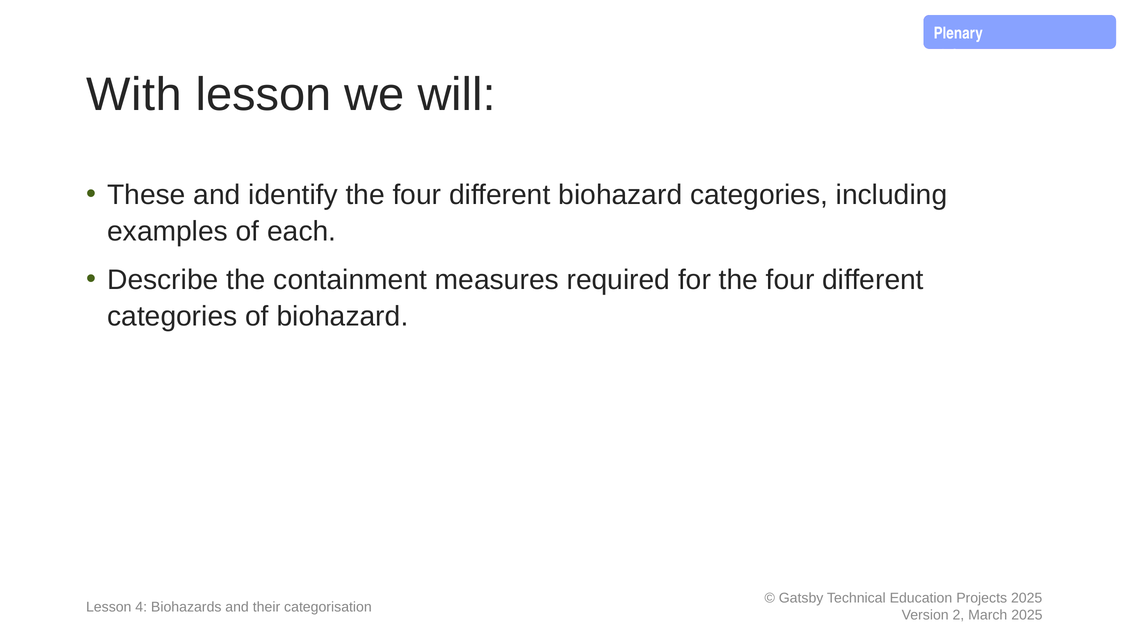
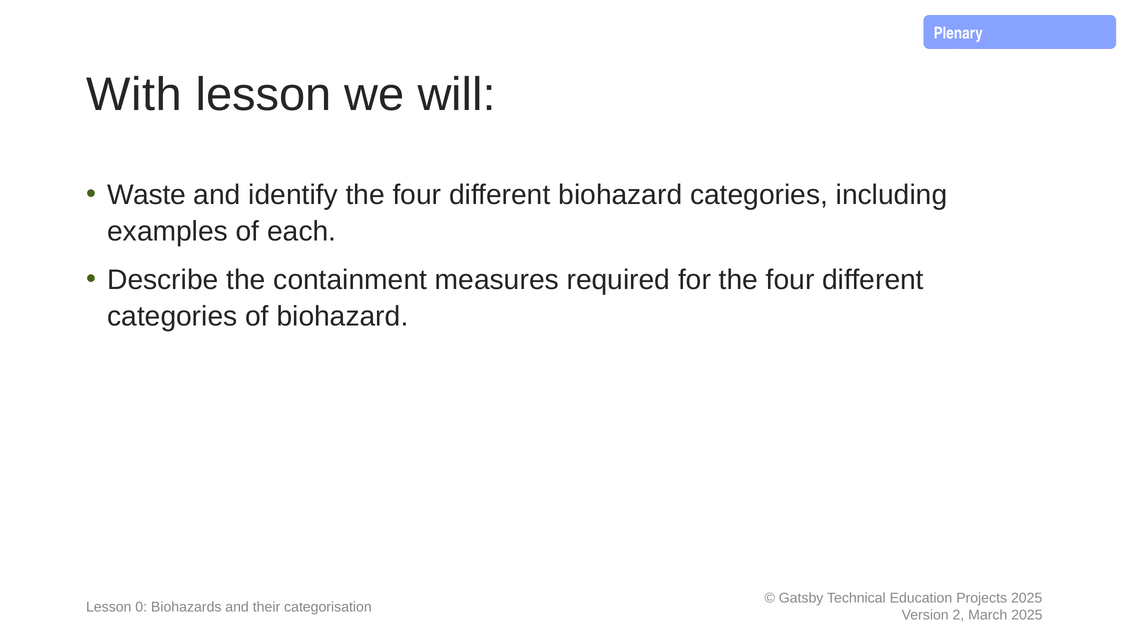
These: These -> Waste (147, 195)
4: 4 -> 0 (141, 607)
